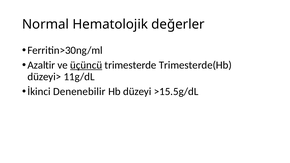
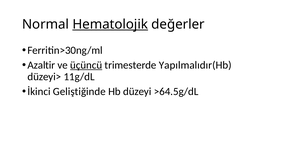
Hematolojik underline: none -> present (110, 24)
Trimesterde(Hb: Trimesterde(Hb -> Yapılmalıdır(Hb (195, 65)
Denenebilir: Denenebilir -> Geliştiğinde (79, 92)
>15.5g/dL: >15.5g/dL -> >64.5g/dL (176, 92)
